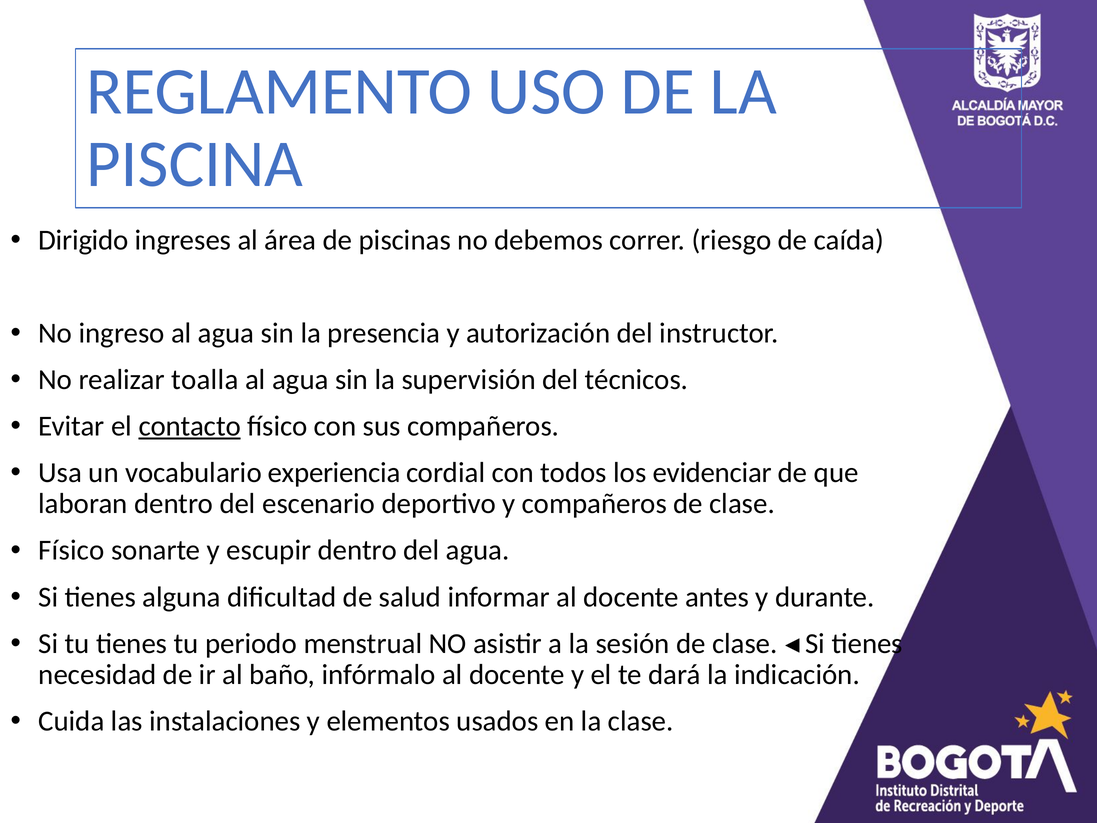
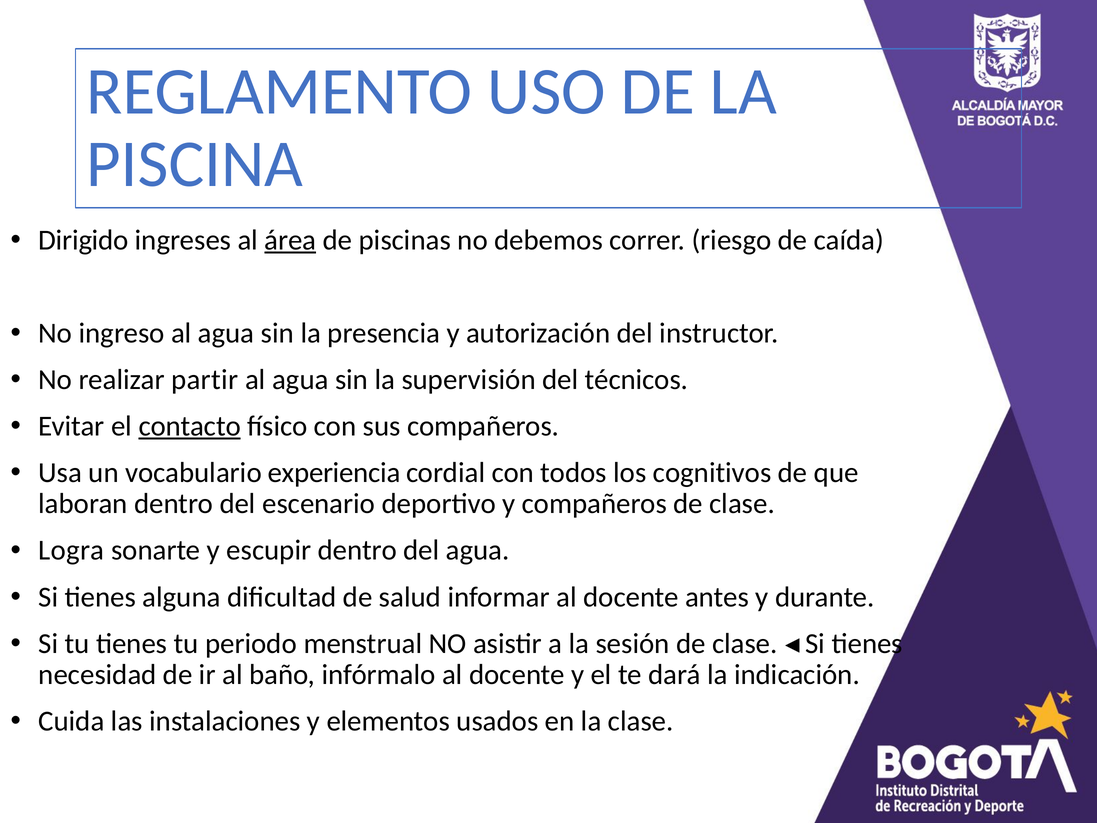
área underline: none -> present (290, 240)
toalla: toalla -> partir (205, 379)
evidenciar: evidenciar -> cognitivos (712, 472)
Físico: Físico -> Logra (71, 550)
